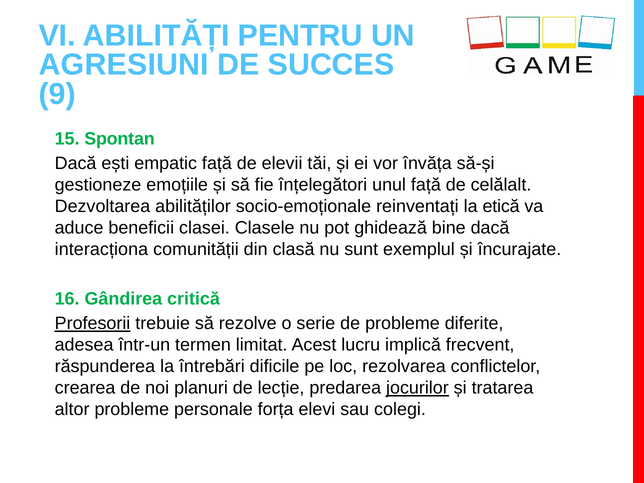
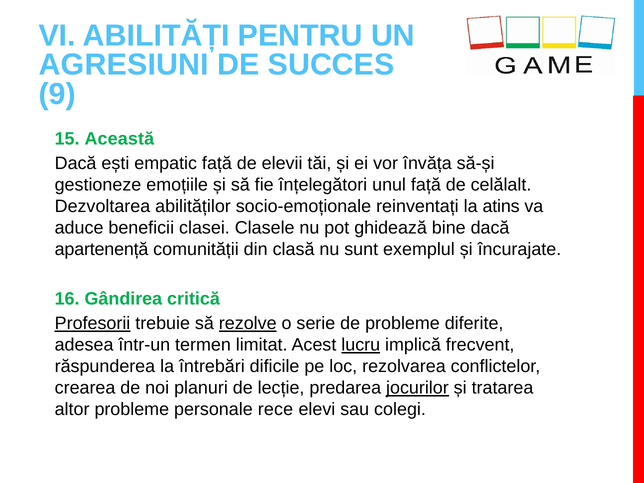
Spontan: Spontan -> Această (119, 139)
etică: etică -> atins (501, 206)
interacționa: interacționa -> apartenență (102, 249)
rezolve underline: none -> present (248, 324)
lucru underline: none -> present (361, 345)
forța: forța -> rece (276, 410)
